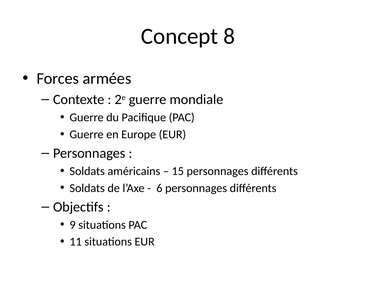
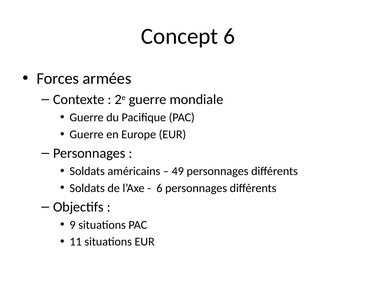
Concept 8: 8 -> 6 (229, 36)
15: 15 -> 49 (178, 171)
